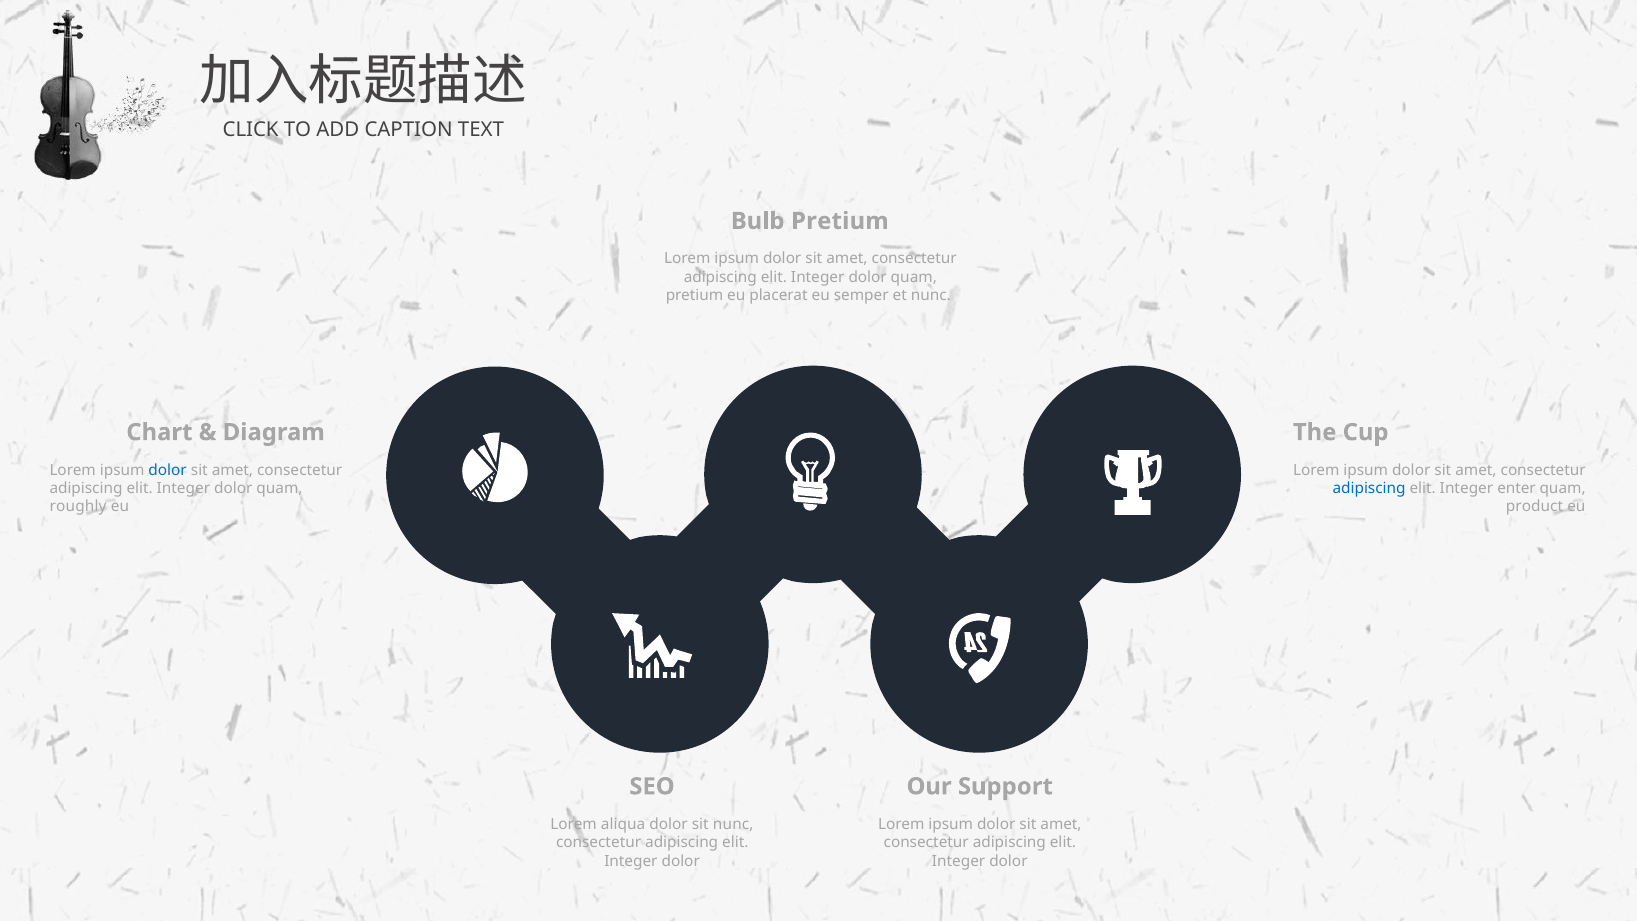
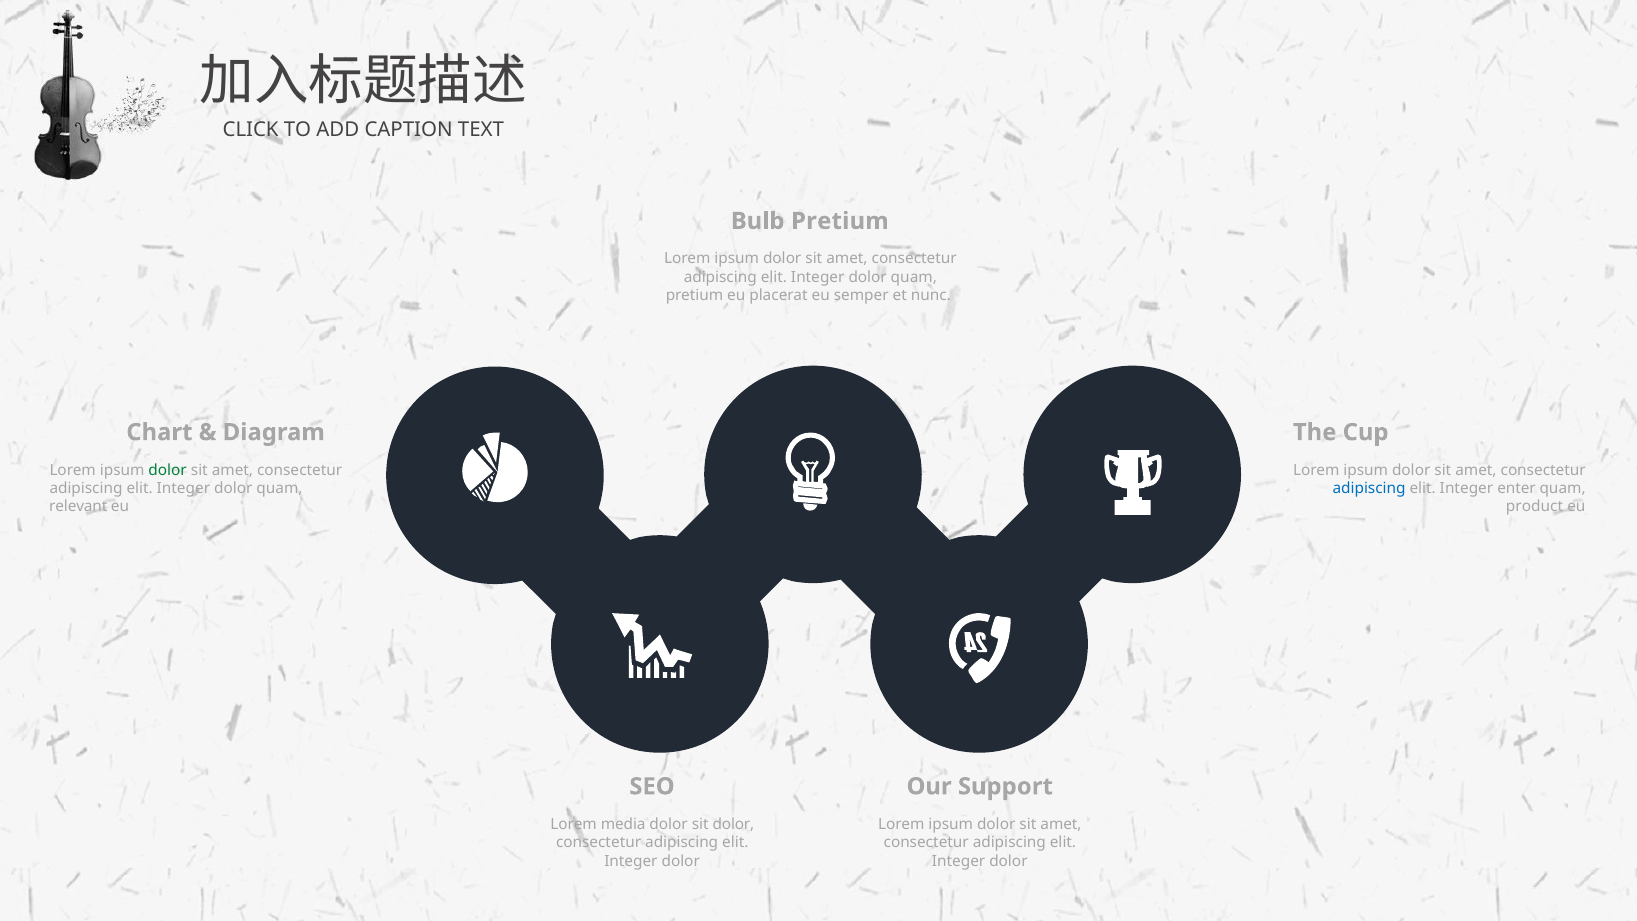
dolor colour: blue -> green (168, 470)
roughly: roughly -> relevant (78, 507)
aliqua: aliqua -> media (623, 824)
sit nunc: nunc -> dolor (733, 824)
